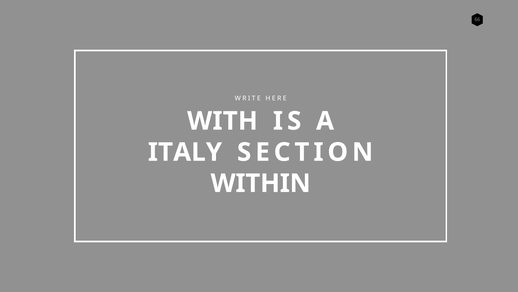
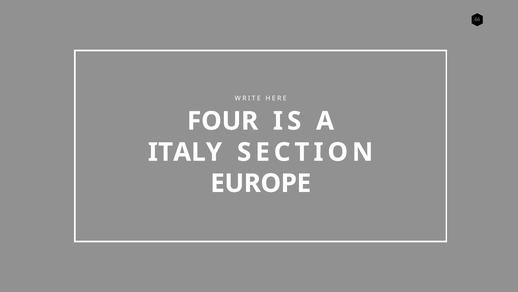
WITH: WITH -> FOUR (223, 121)
WITHIN: WITHIN -> EUROPE (261, 183)
